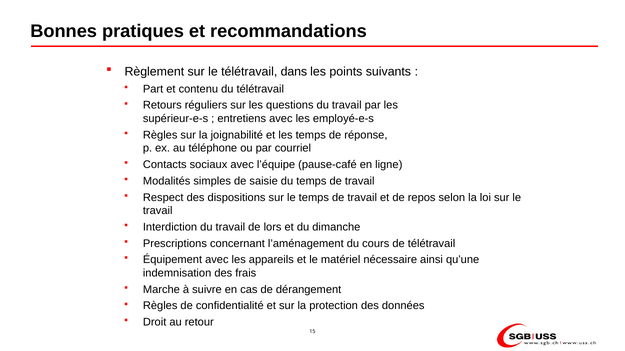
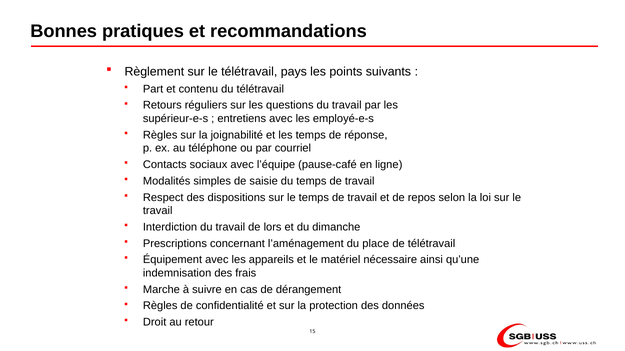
dans: dans -> pays (294, 72)
cours: cours -> place (376, 244)
